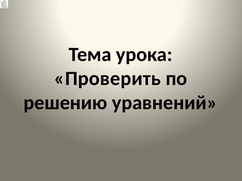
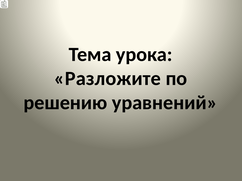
Проверить: Проверить -> Разложите (107, 79)
